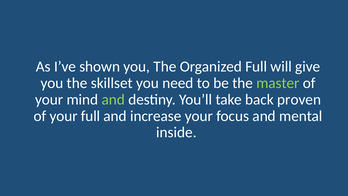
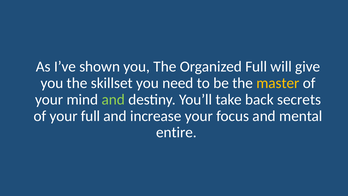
master colour: light green -> yellow (278, 83)
proven: proven -> secrets (299, 99)
inside: inside -> entire (176, 132)
